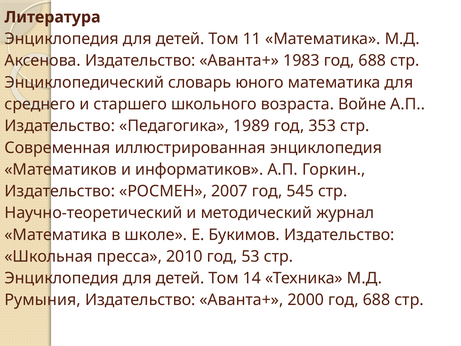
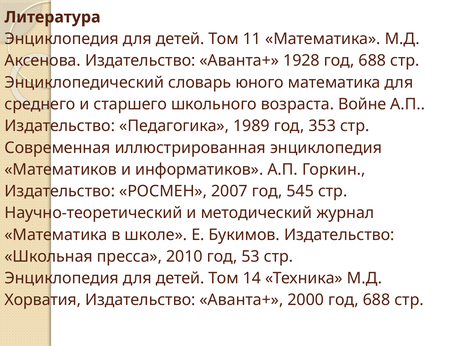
1983: 1983 -> 1928 (302, 61)
Румыния: Румыния -> Хорватия (43, 300)
